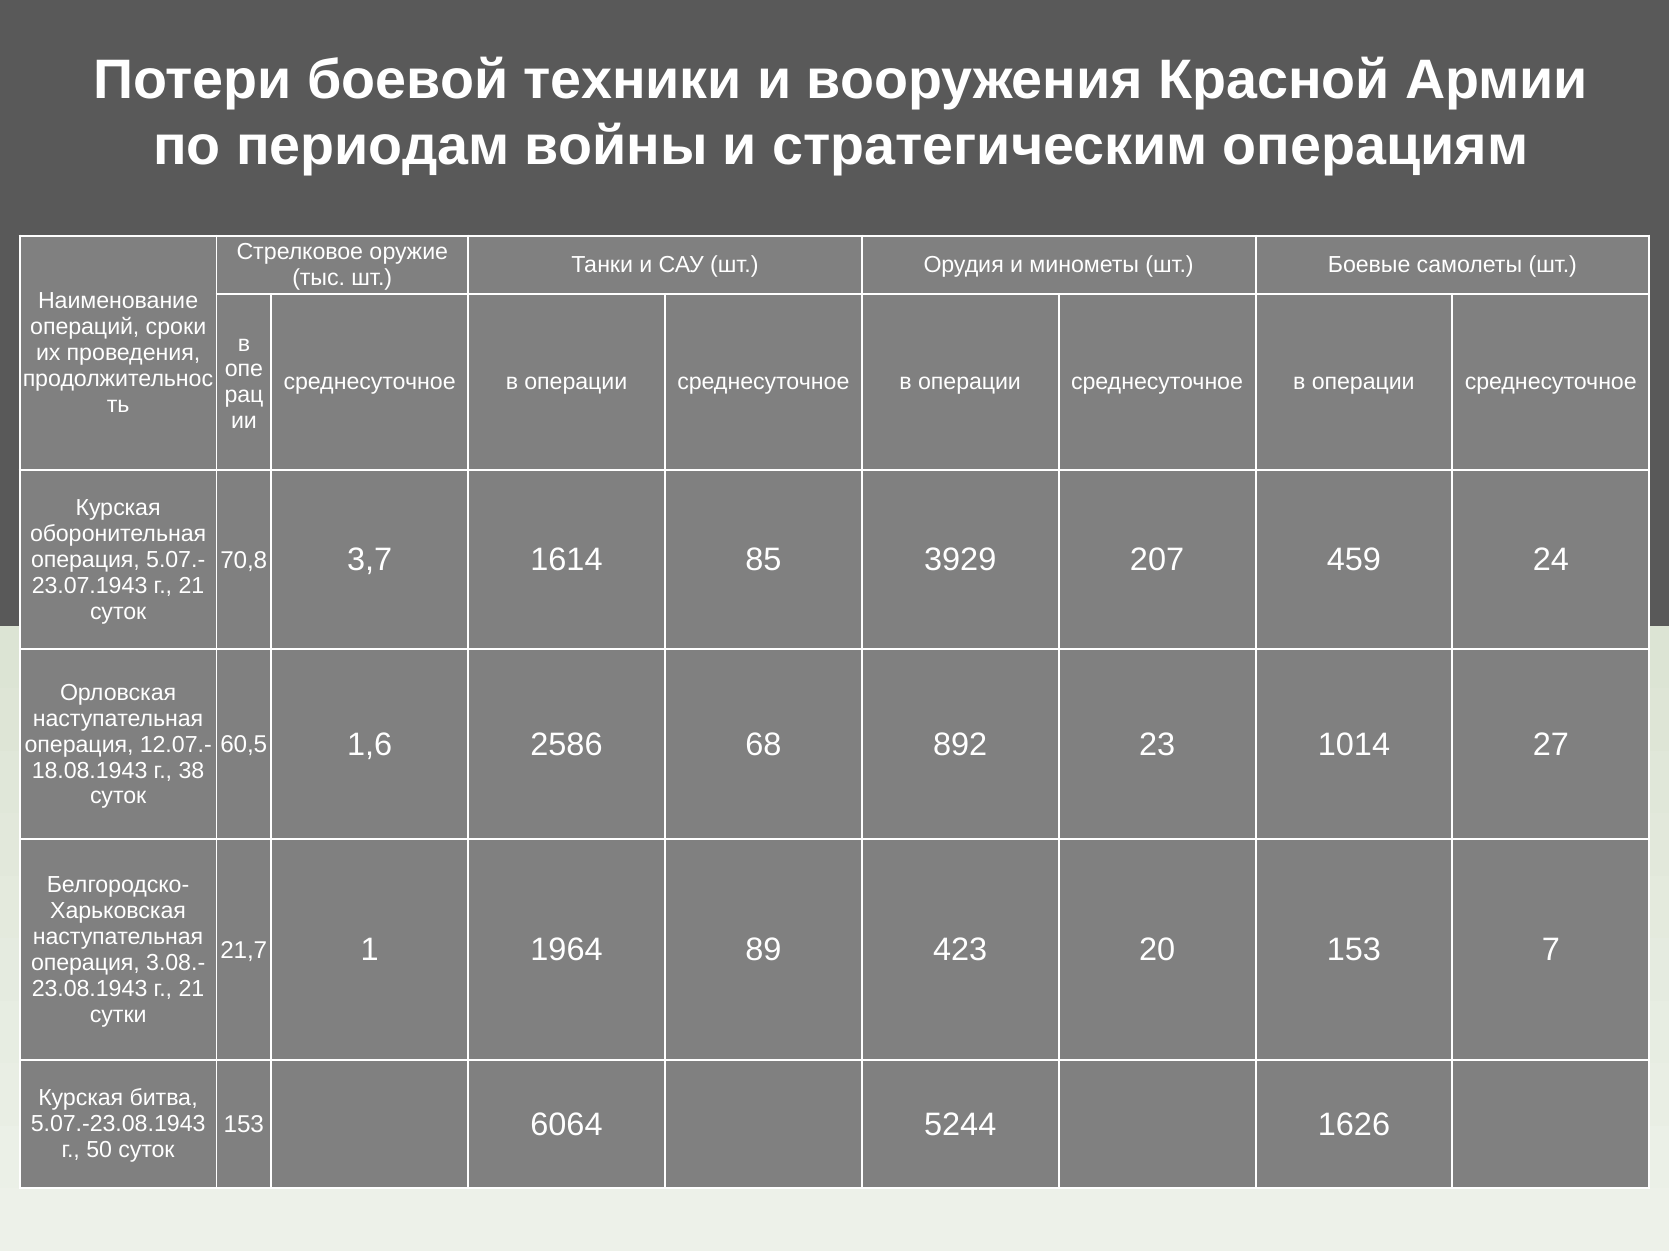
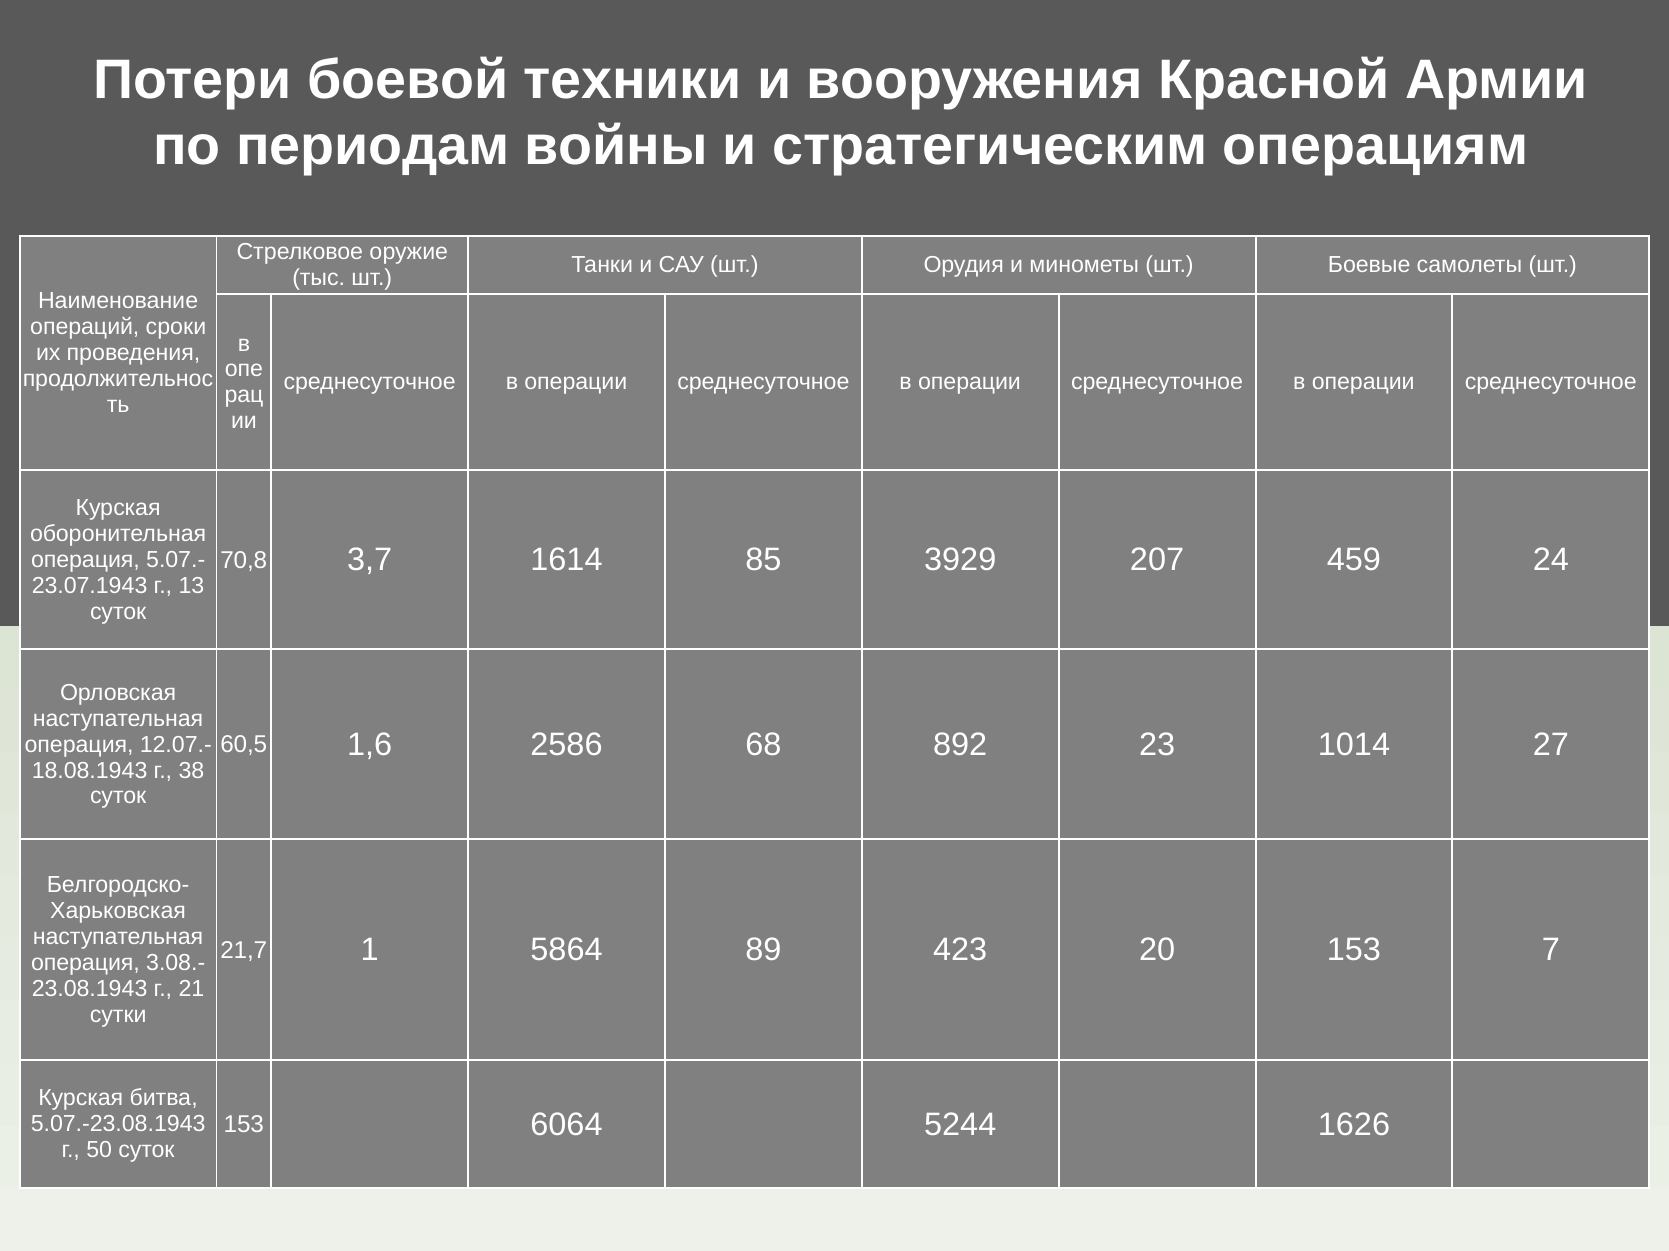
21: 21 -> 13 (191, 586)
1964: 1964 -> 5864 (567, 951)
